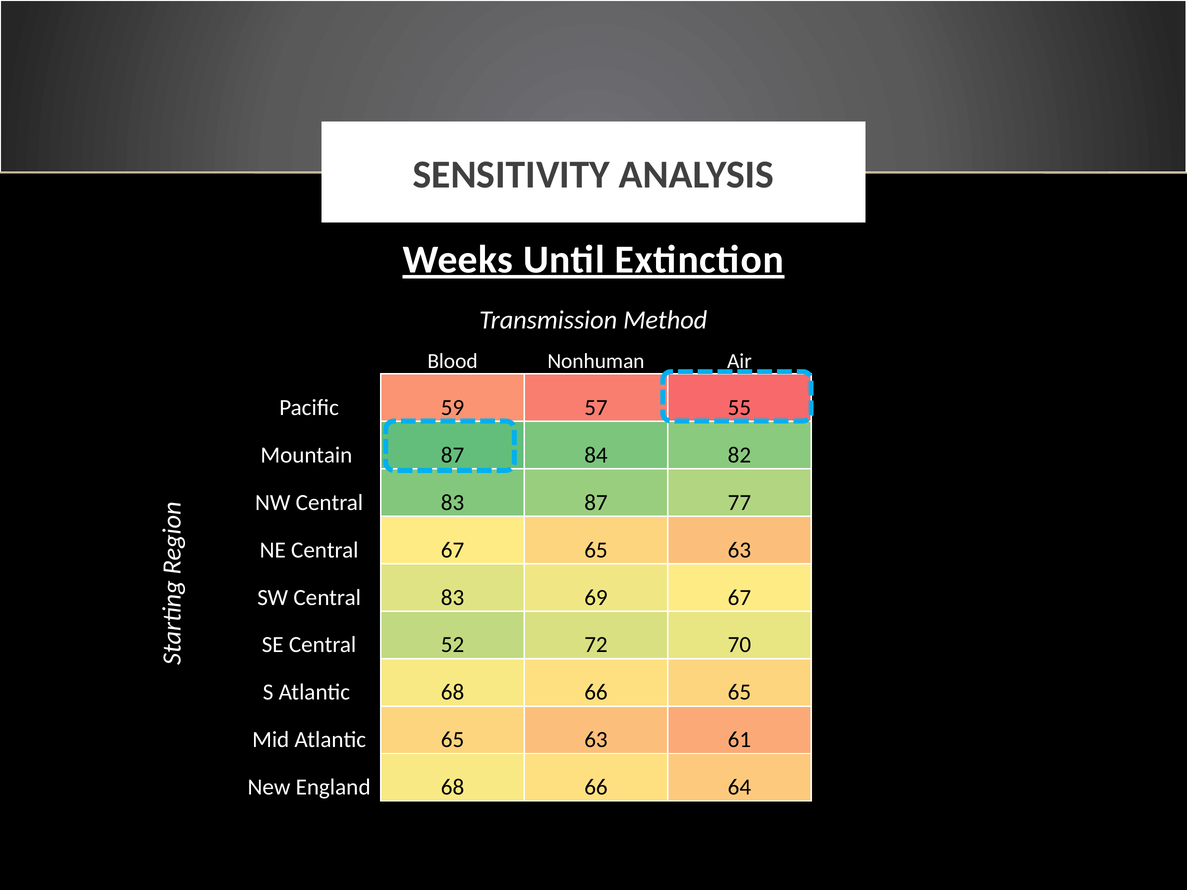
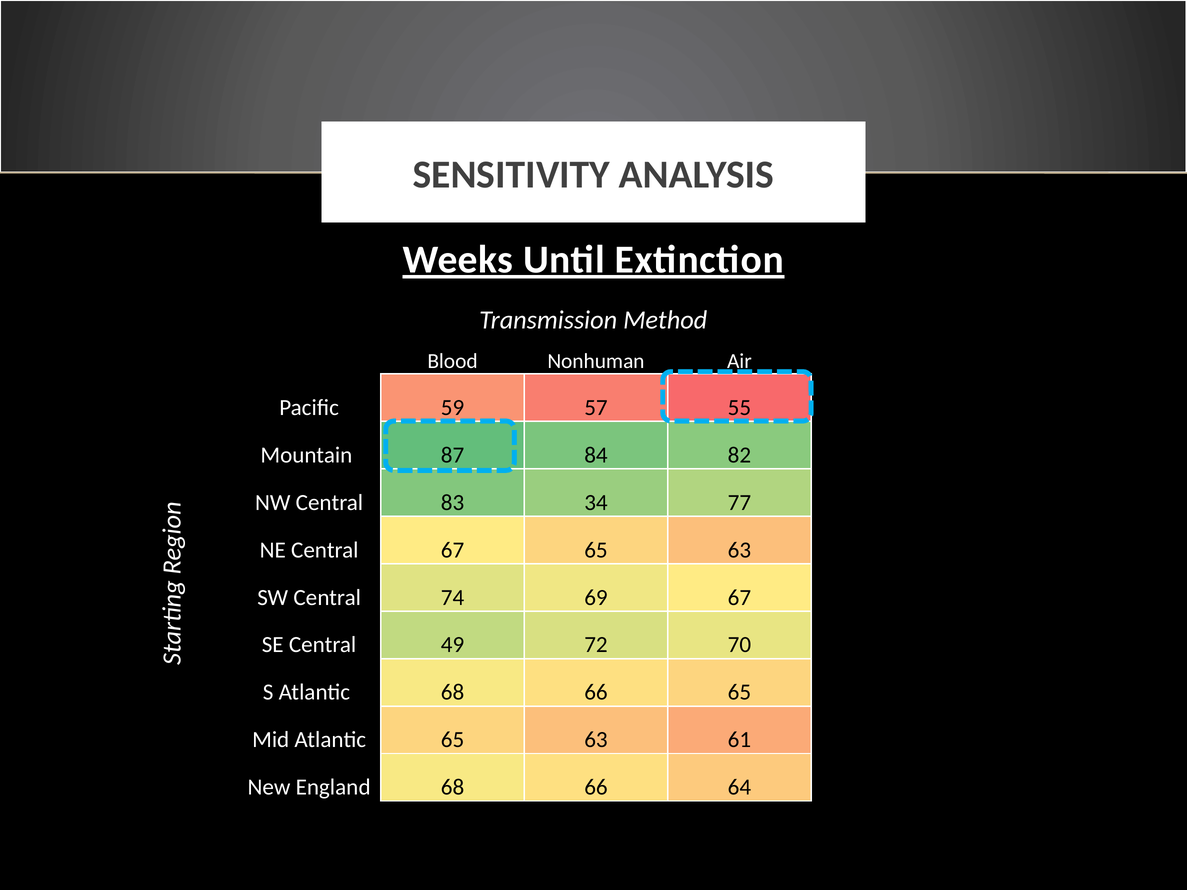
83 87: 87 -> 34 (596, 503)
SW Central 83: 83 -> 74 (453, 598)
52: 52 -> 49 (453, 645)
